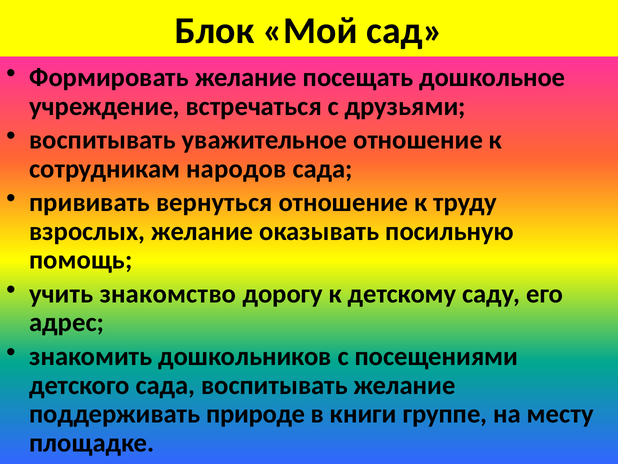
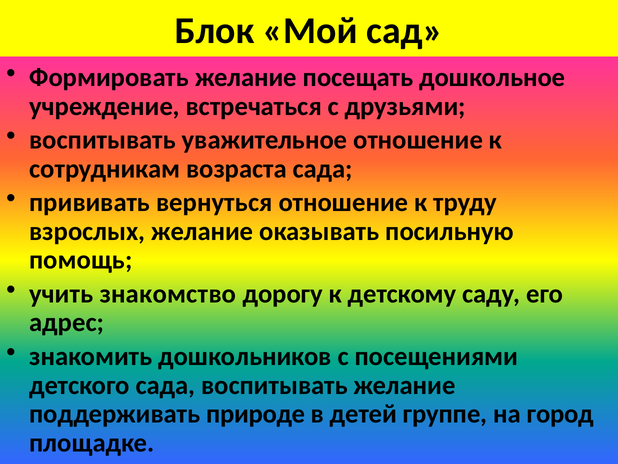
народов: народов -> возраста (236, 169)
книги: книги -> детей (363, 414)
месту: месту -> город (560, 414)
